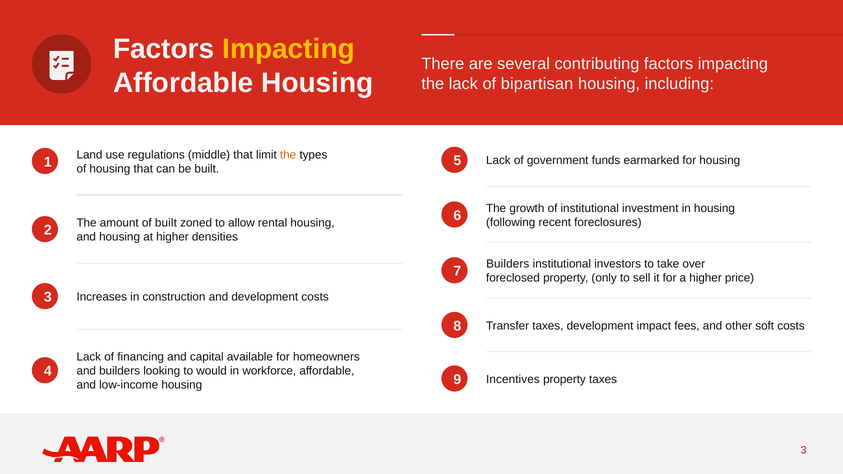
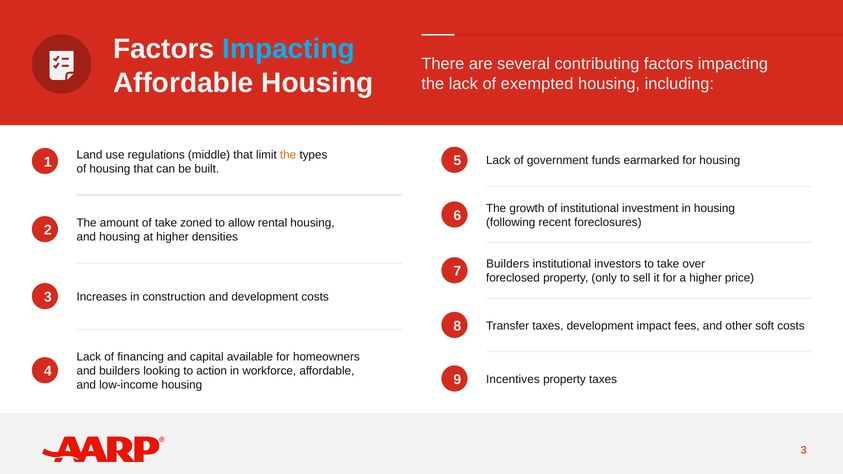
Impacting colour: yellow -> light blue (289, 49)
bipartisan: bipartisan -> exempted (537, 84)
of built: built -> take (166, 223)
would: would -> action (212, 371)
